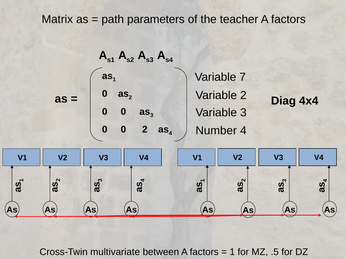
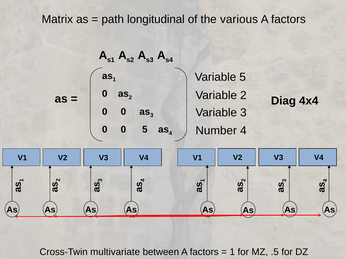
parameters: parameters -> longitudinal (156, 19)
teacher: teacher -> various (239, 19)
Variable 7: 7 -> 5 (243, 77)
0 2: 2 -> 5 (145, 130)
